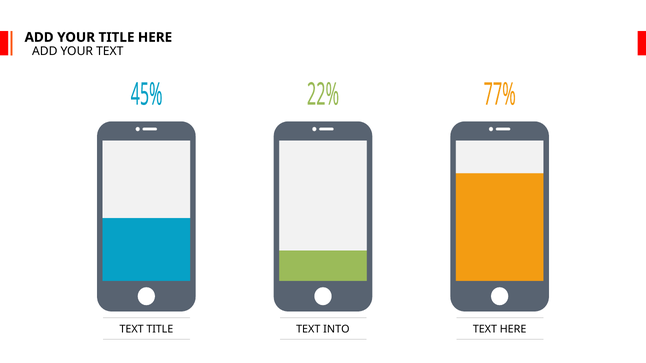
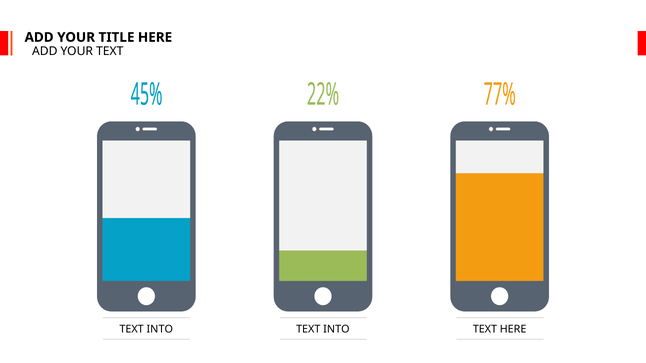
TITLE: TITLE -> INTO (160, 330)
